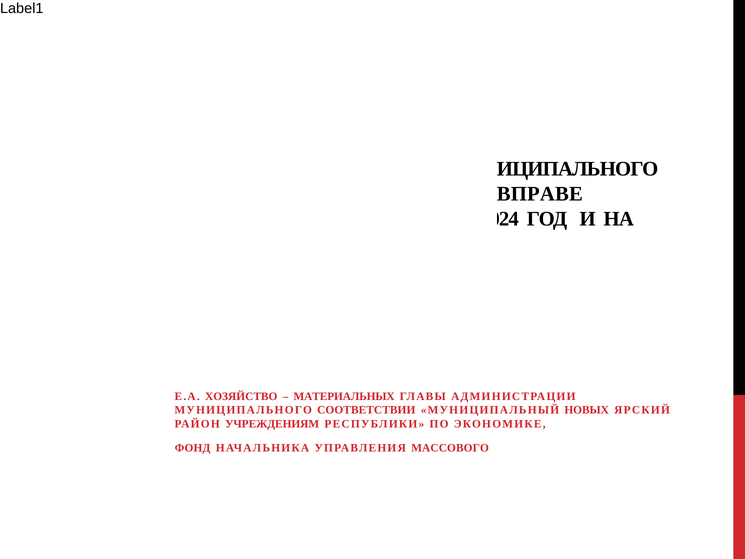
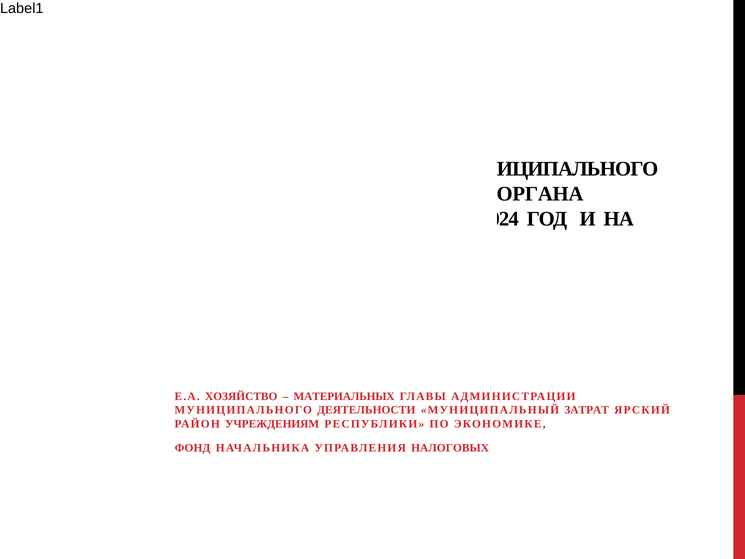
ВПРАВЕ: ВПРАВЕ -> ОРГАНА (540, 194)
СООТВЕТСТВИИ: СООТВЕТСТВИИ -> ДЕЯТЕЛЬНОСТИ (366, 410)
НОВЫХ: НОВЫХ -> ЗАТРАТ (587, 410)
МАССОВОГО: МАССОВОГО -> НАЛОГОВЫХ (450, 448)
